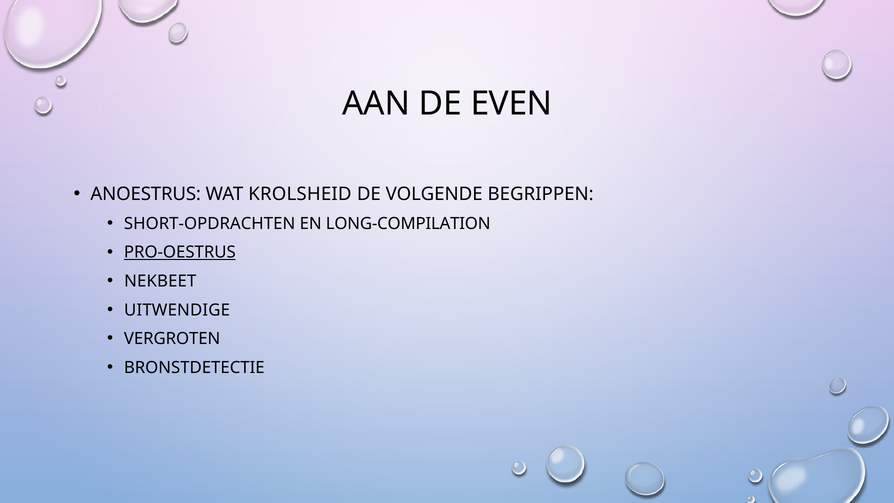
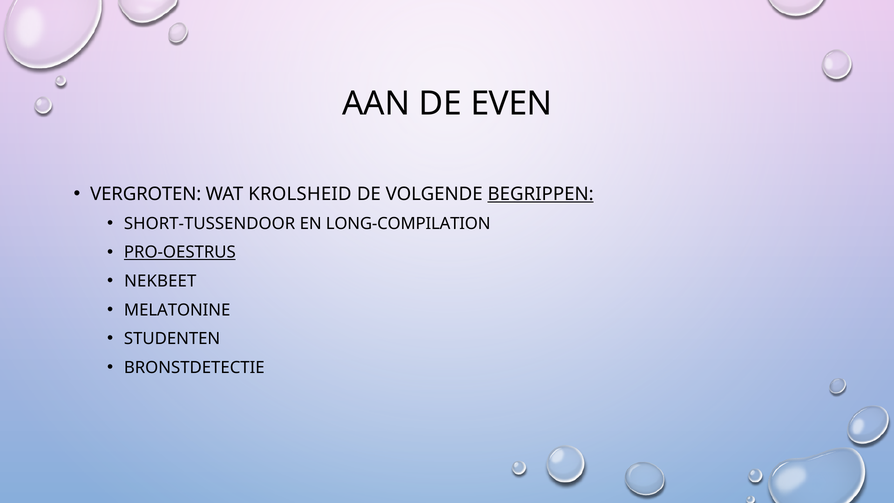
ANOESTRUS: ANOESTRUS -> VERGROTEN (146, 194)
BEGRIPPEN underline: none -> present (541, 194)
SHORT-OPDRACHTEN: SHORT-OPDRACHTEN -> SHORT-TUSSENDOOR (210, 224)
UITWENDIGE: UITWENDIGE -> MELATONINE (177, 310)
VERGROTEN: VERGROTEN -> STUDENTEN (172, 339)
